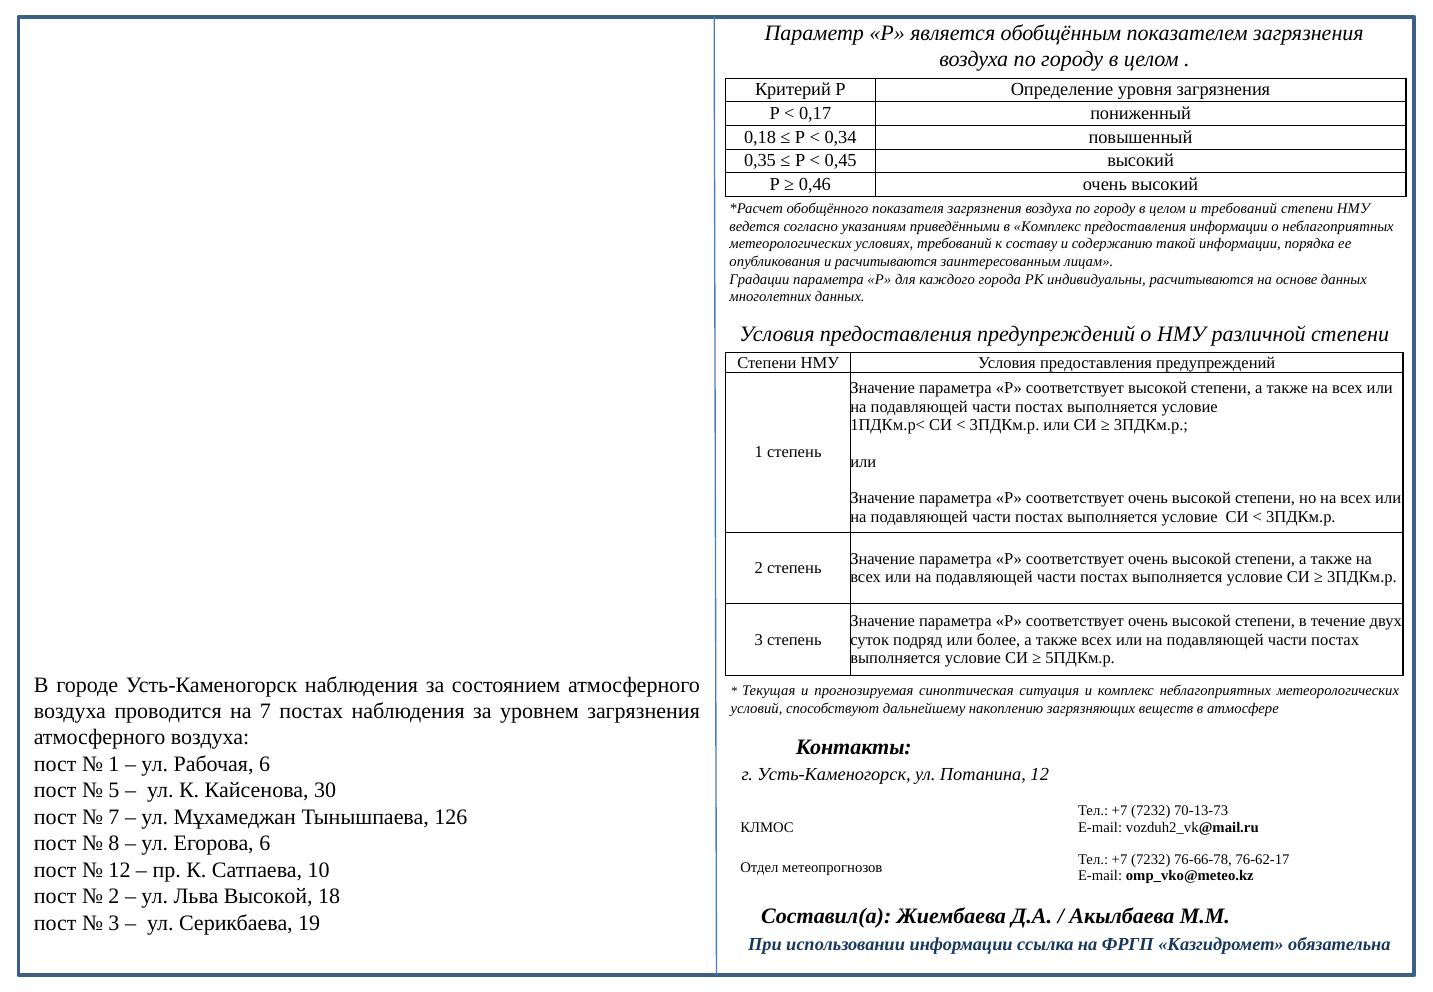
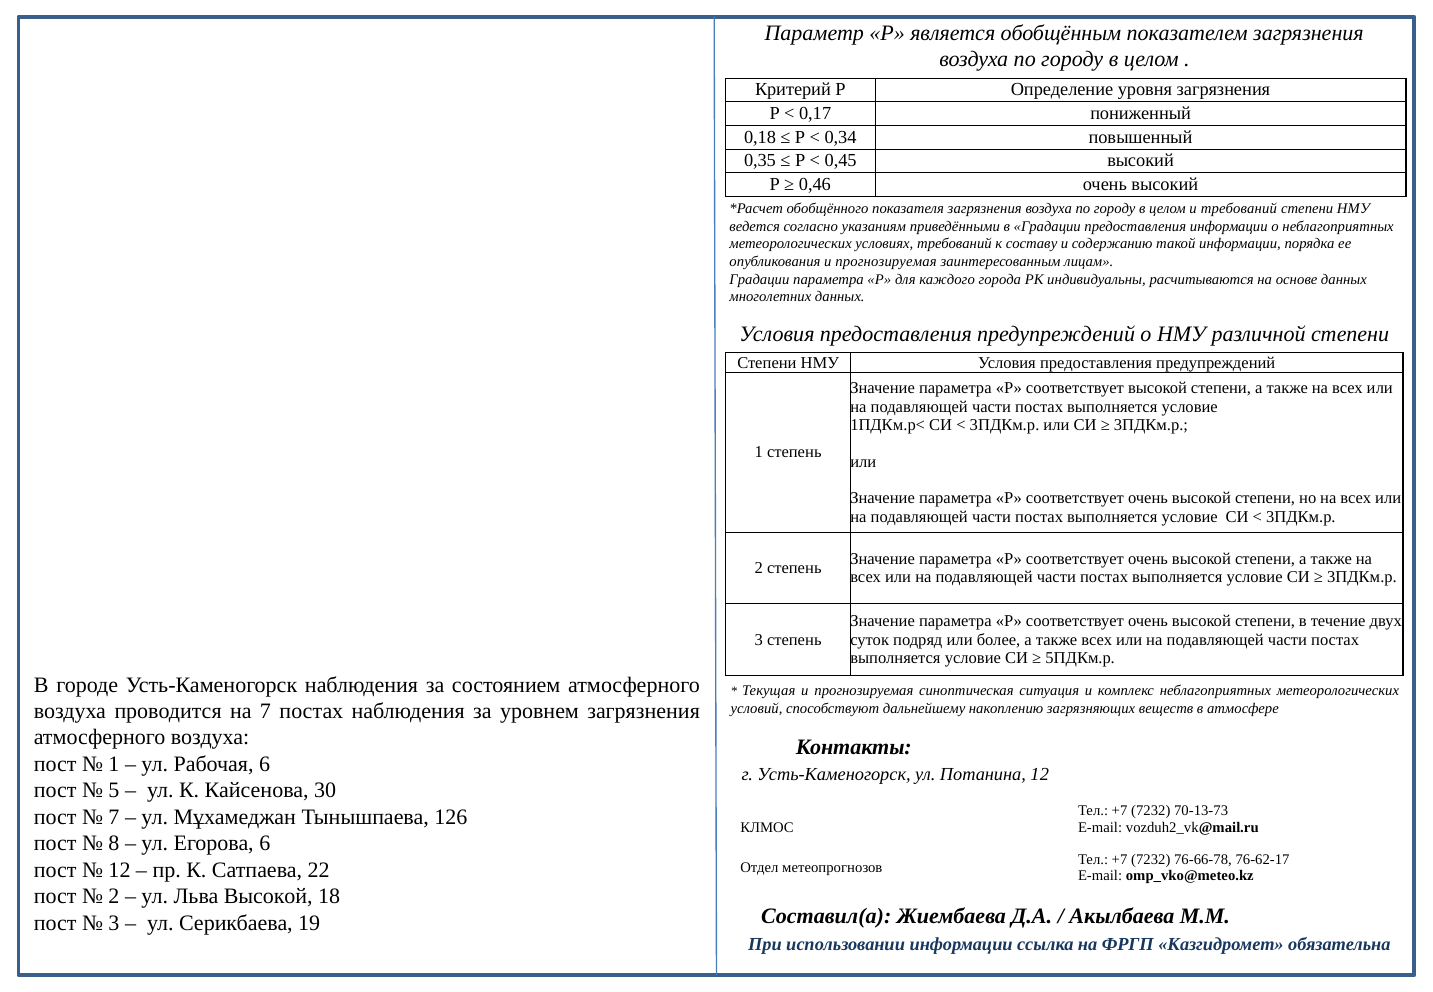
в Комплекс: Комплекс -> Градации (1047, 226)
опубликования и расчитываются: расчитываются -> прогнозируемая (886, 262)
10: 10 -> 22 (319, 870)
